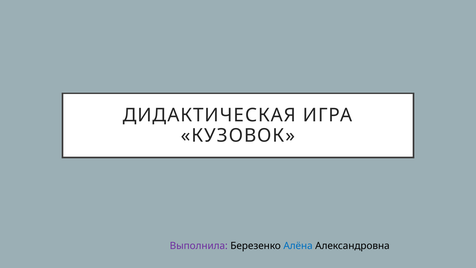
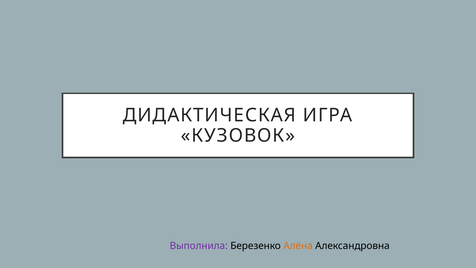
Алёна colour: blue -> orange (298, 246)
